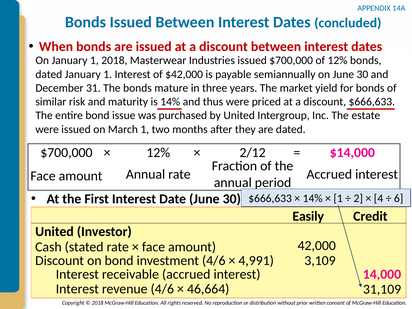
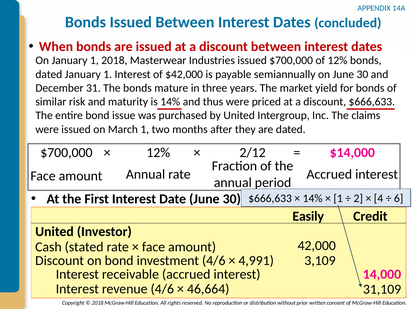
estate: estate -> claims (366, 116)
